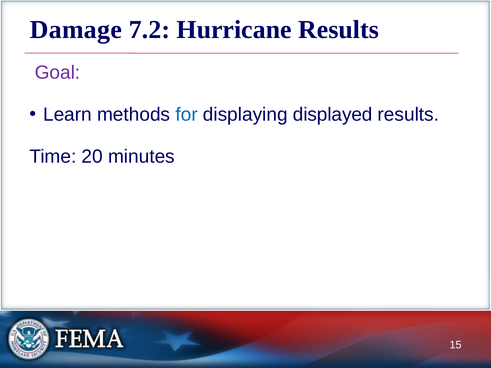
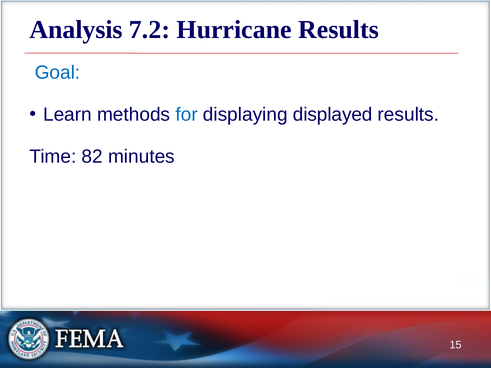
Damage: Damage -> Analysis (76, 30)
Goal colour: purple -> blue (57, 73)
20: 20 -> 82 (92, 157)
